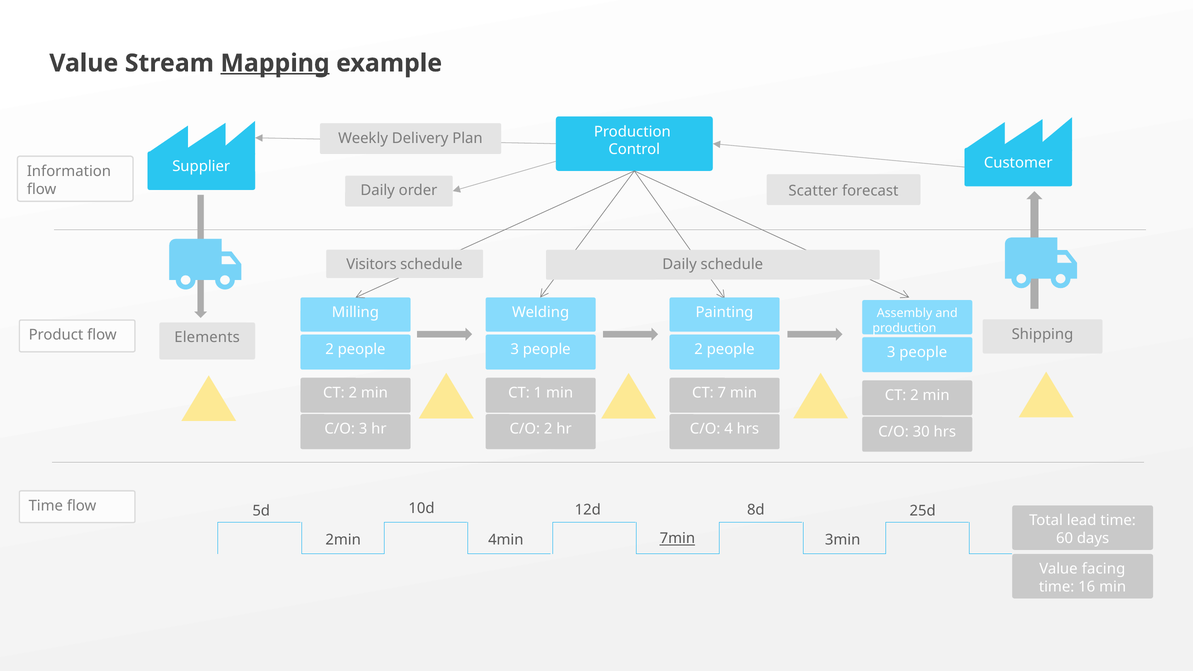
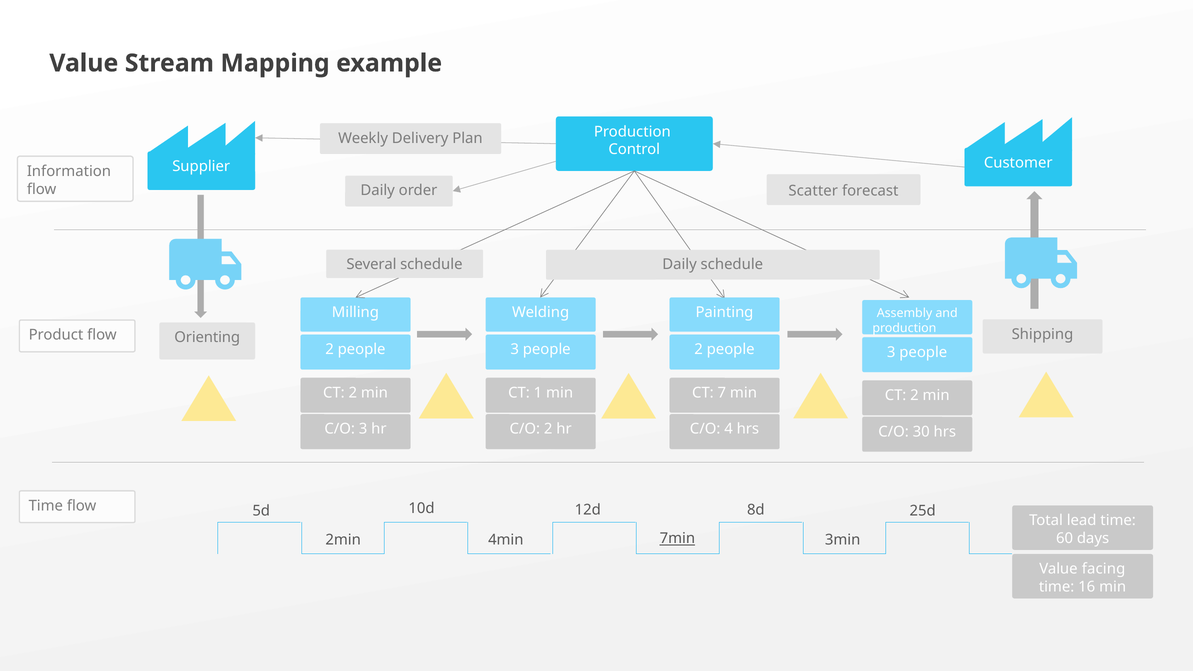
Mapping underline: present -> none (275, 63)
Visitors: Visitors -> Several (371, 264)
Elements: Elements -> Orienting (207, 337)
